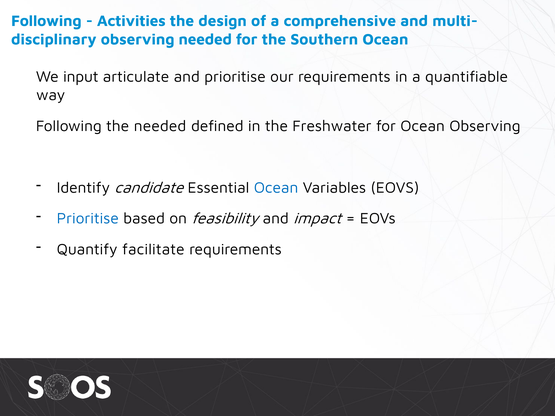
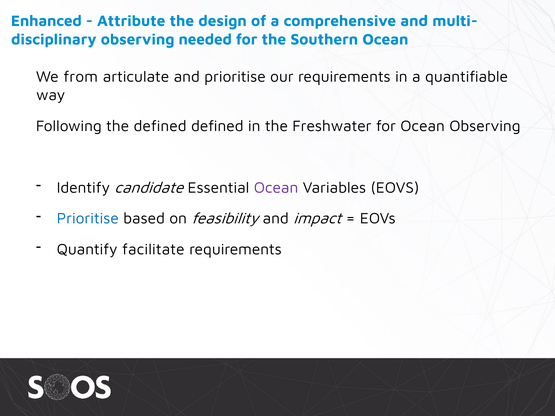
Following: Following -> Enhanced (46, 21)
Activities: Activities -> Attribute (131, 21)
input: input -> from (81, 77)
the needed: needed -> defined (160, 126)
Ocean colour: blue -> purple (276, 188)
